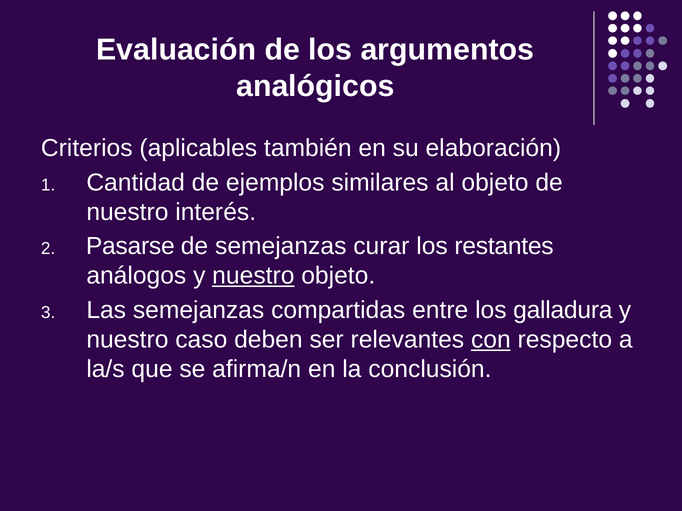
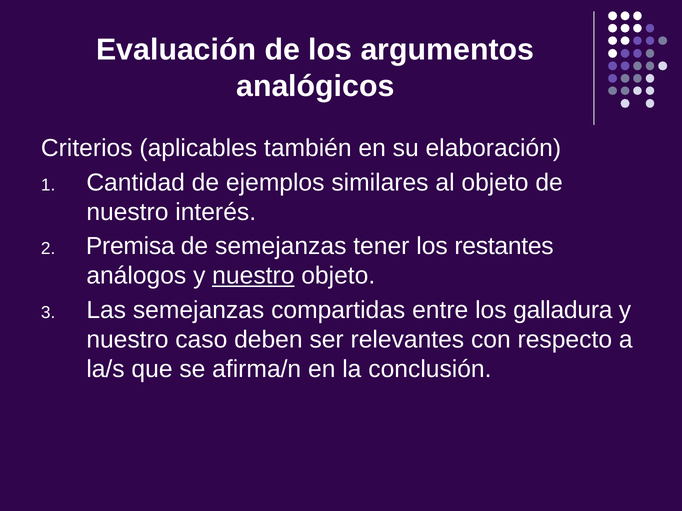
Pasarse: Pasarse -> Premisa (130, 247)
curar: curar -> tener (381, 247)
con underline: present -> none (491, 340)
